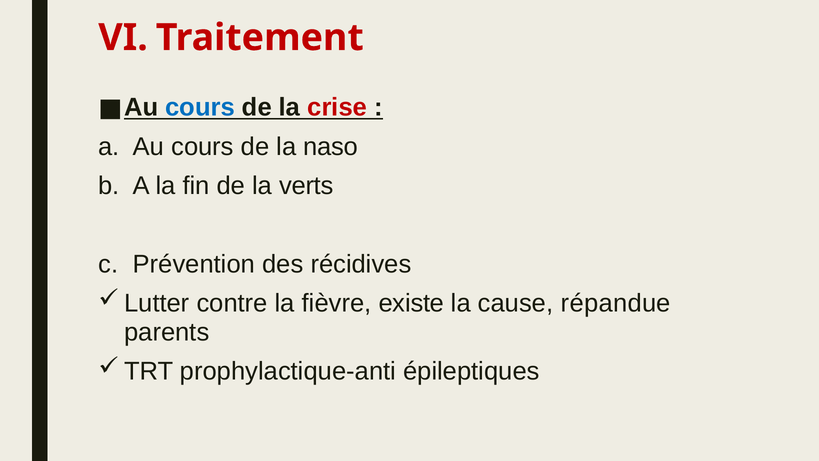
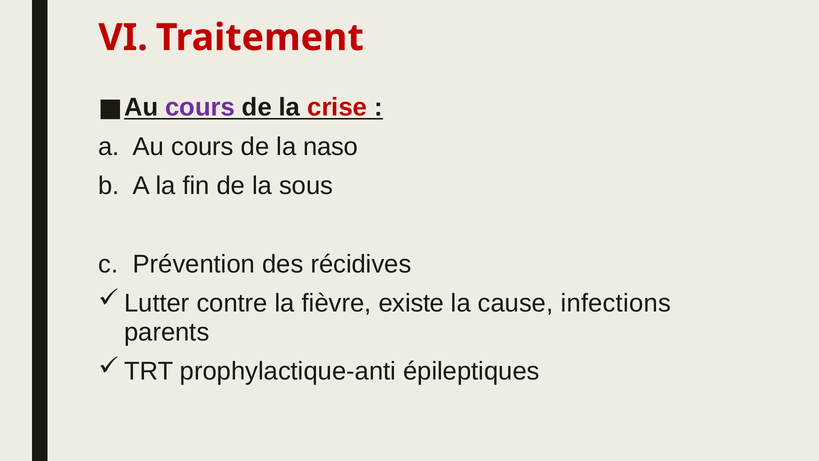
cours colour: blue -> purple (200, 107)
verts: verts -> sous (306, 186)
répandue: répandue -> infections (616, 303)
